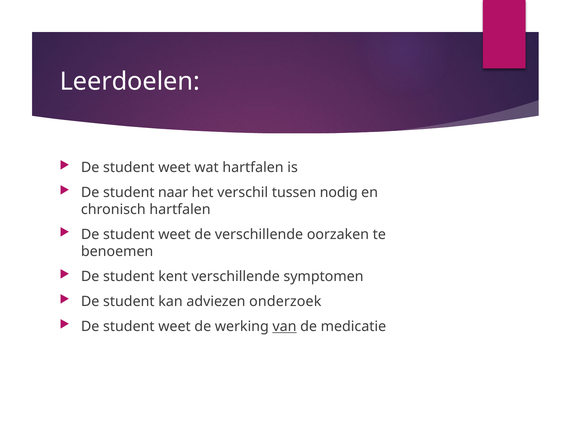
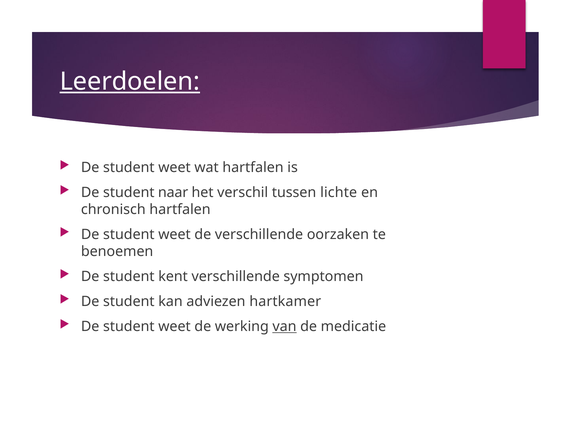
Leerdoelen underline: none -> present (130, 82)
nodig: nodig -> lichte (339, 193)
onderzoek: onderzoek -> hartkamer (285, 302)
